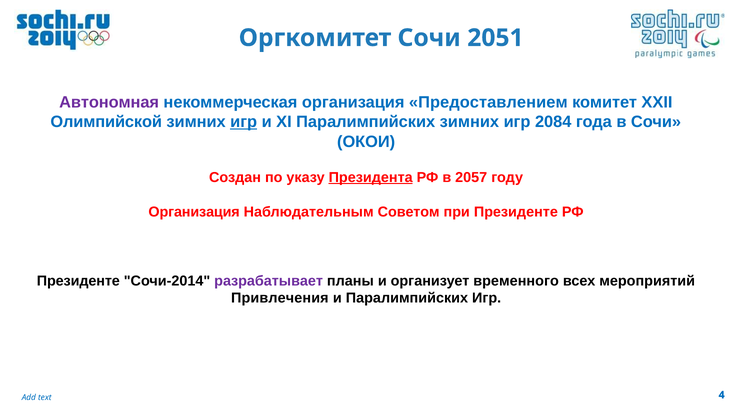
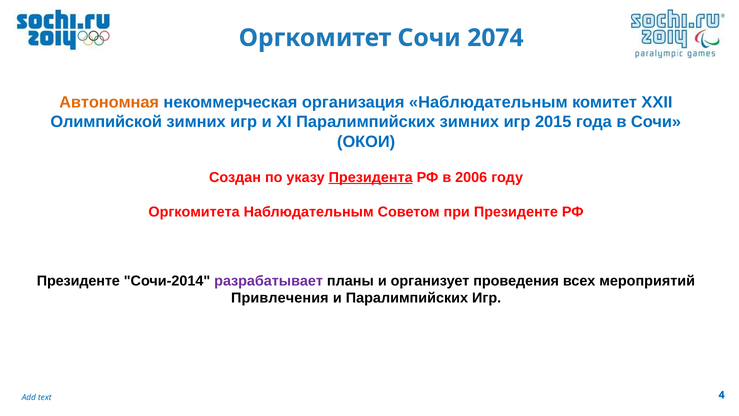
2051: 2051 -> 2074 (495, 38)
Автономная colour: purple -> orange (109, 102)
организация Предоставлением: Предоставлением -> Наблюдательным (488, 102)
игр underline: present -> none (244, 122)
2084: 2084 -> 2015 (553, 122)
2057: 2057 -> 2006 (471, 177)
Организация: Организация -> Оргкомитета (194, 212)
временного: временного -> проведения (516, 281)
